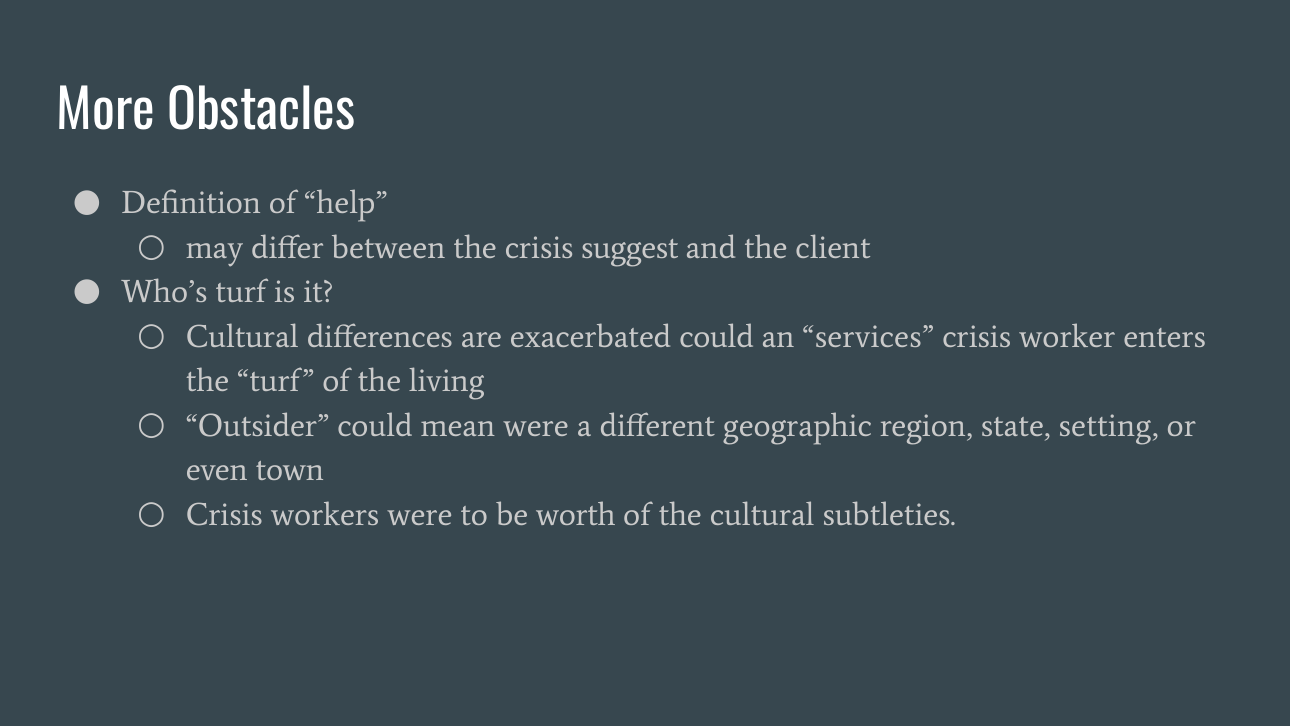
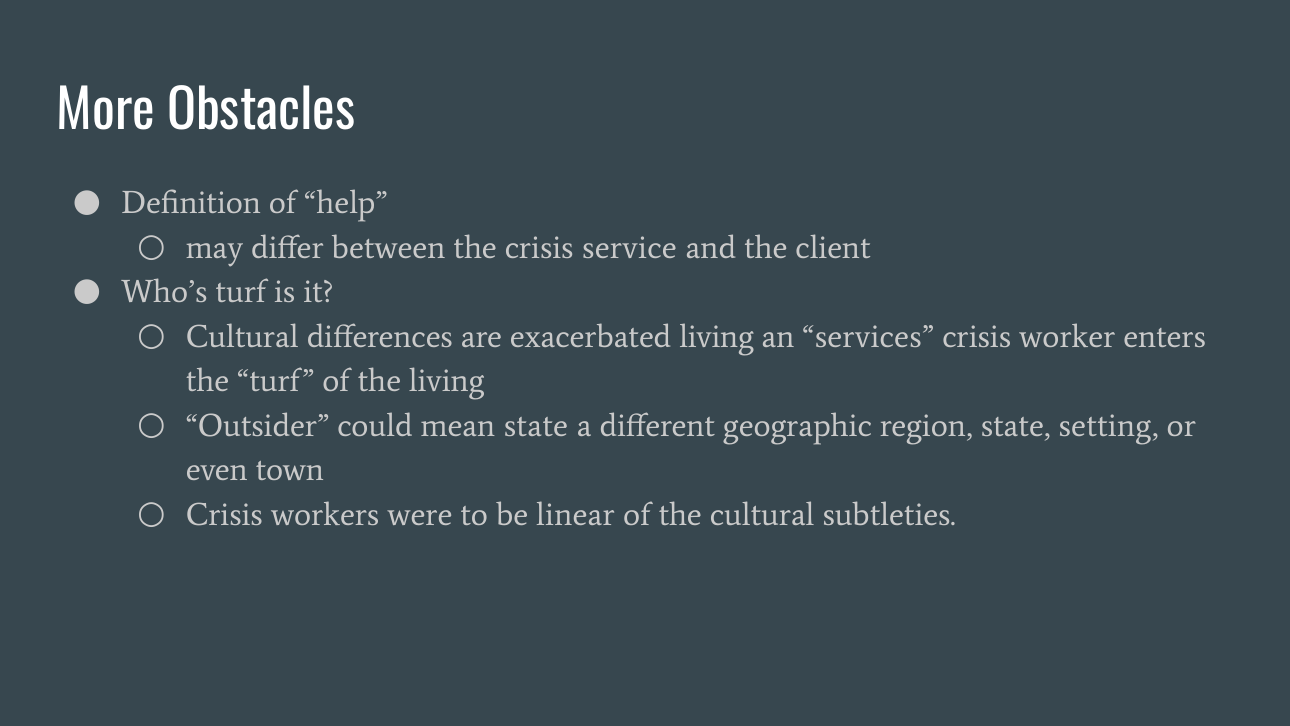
suggest: suggest -> service (629, 247)
exacerbated could: could -> living (717, 336)
mean were: were -> state (536, 425)
worth: worth -> linear (575, 514)
